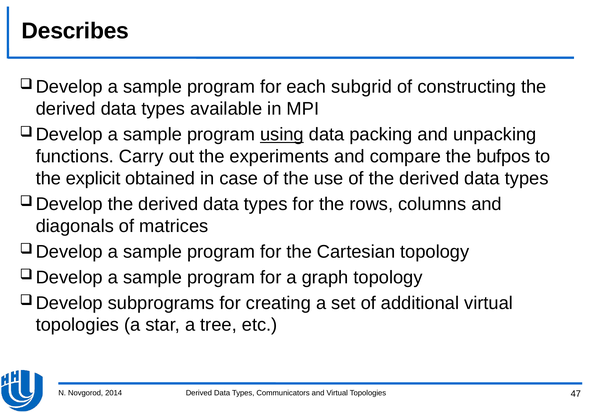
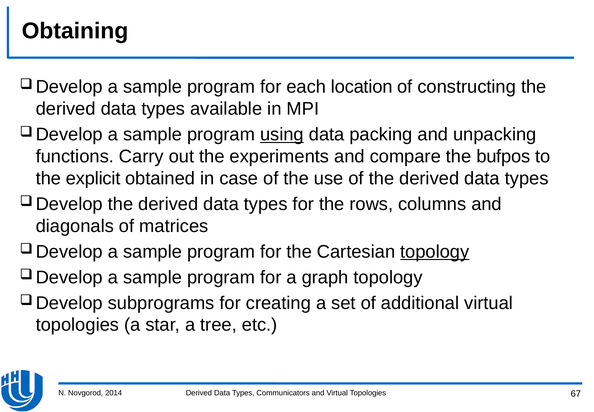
Describes: Describes -> Obtaining (75, 31)
subgrid: subgrid -> location (362, 87)
topology underline: none -> present (435, 251)
47: 47 -> 67 (576, 393)
